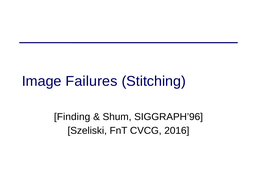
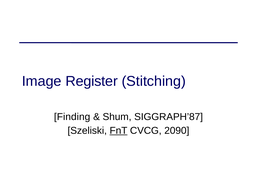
Failures: Failures -> Register (92, 82)
SIGGRAPH’96: SIGGRAPH’96 -> SIGGRAPH’87 (169, 117)
FnT underline: none -> present (119, 131)
2016: 2016 -> 2090 (177, 131)
